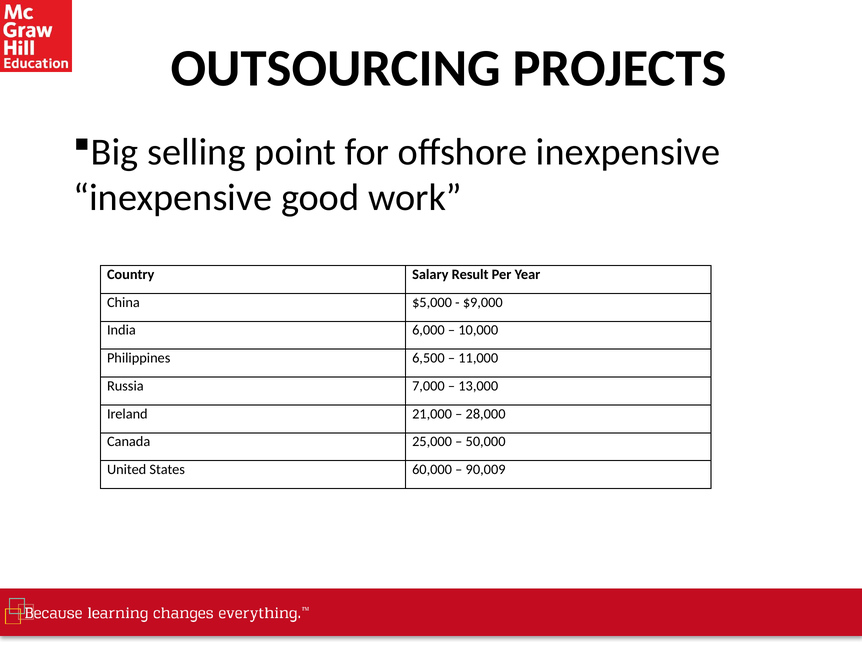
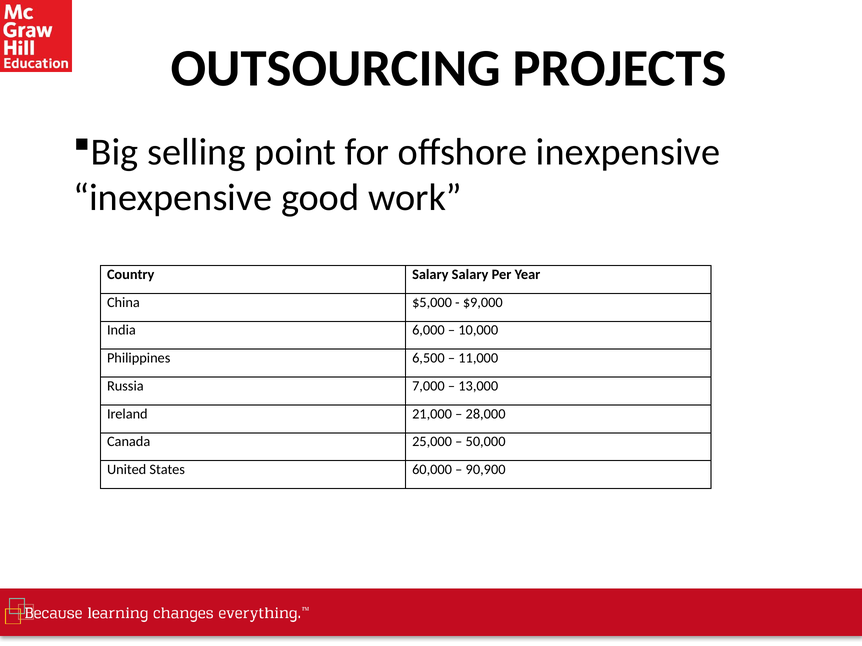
Salary Result: Result -> Salary (470, 275)
90,009: 90,009 -> 90,900 (486, 470)
